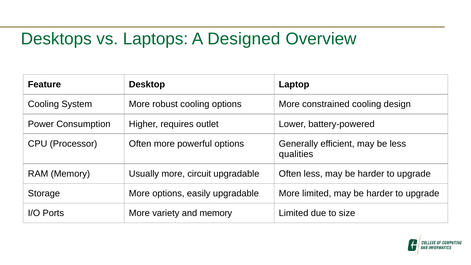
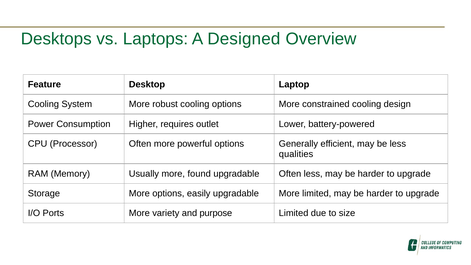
circuit: circuit -> found (199, 174)
and memory: memory -> purpose (216, 213)
